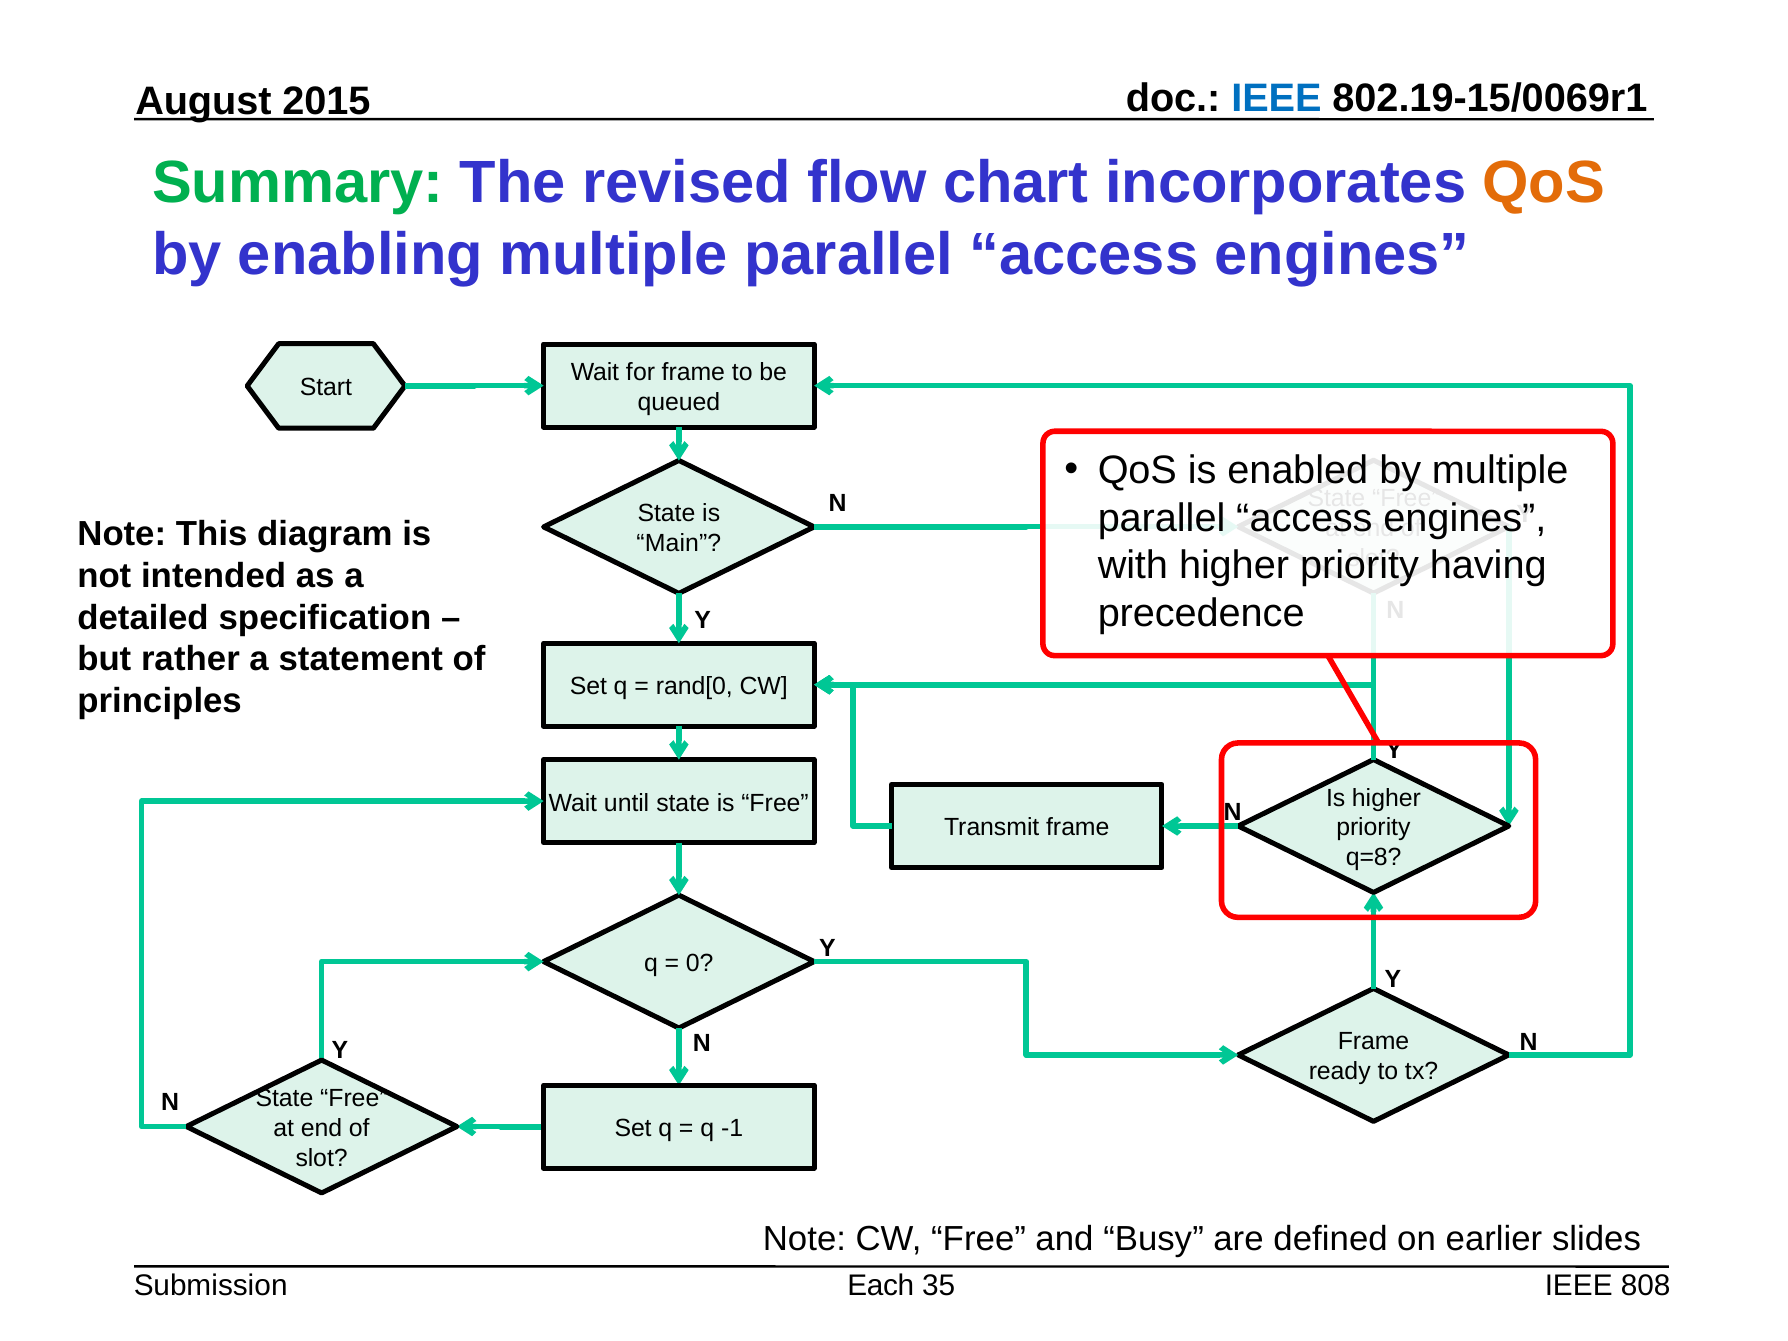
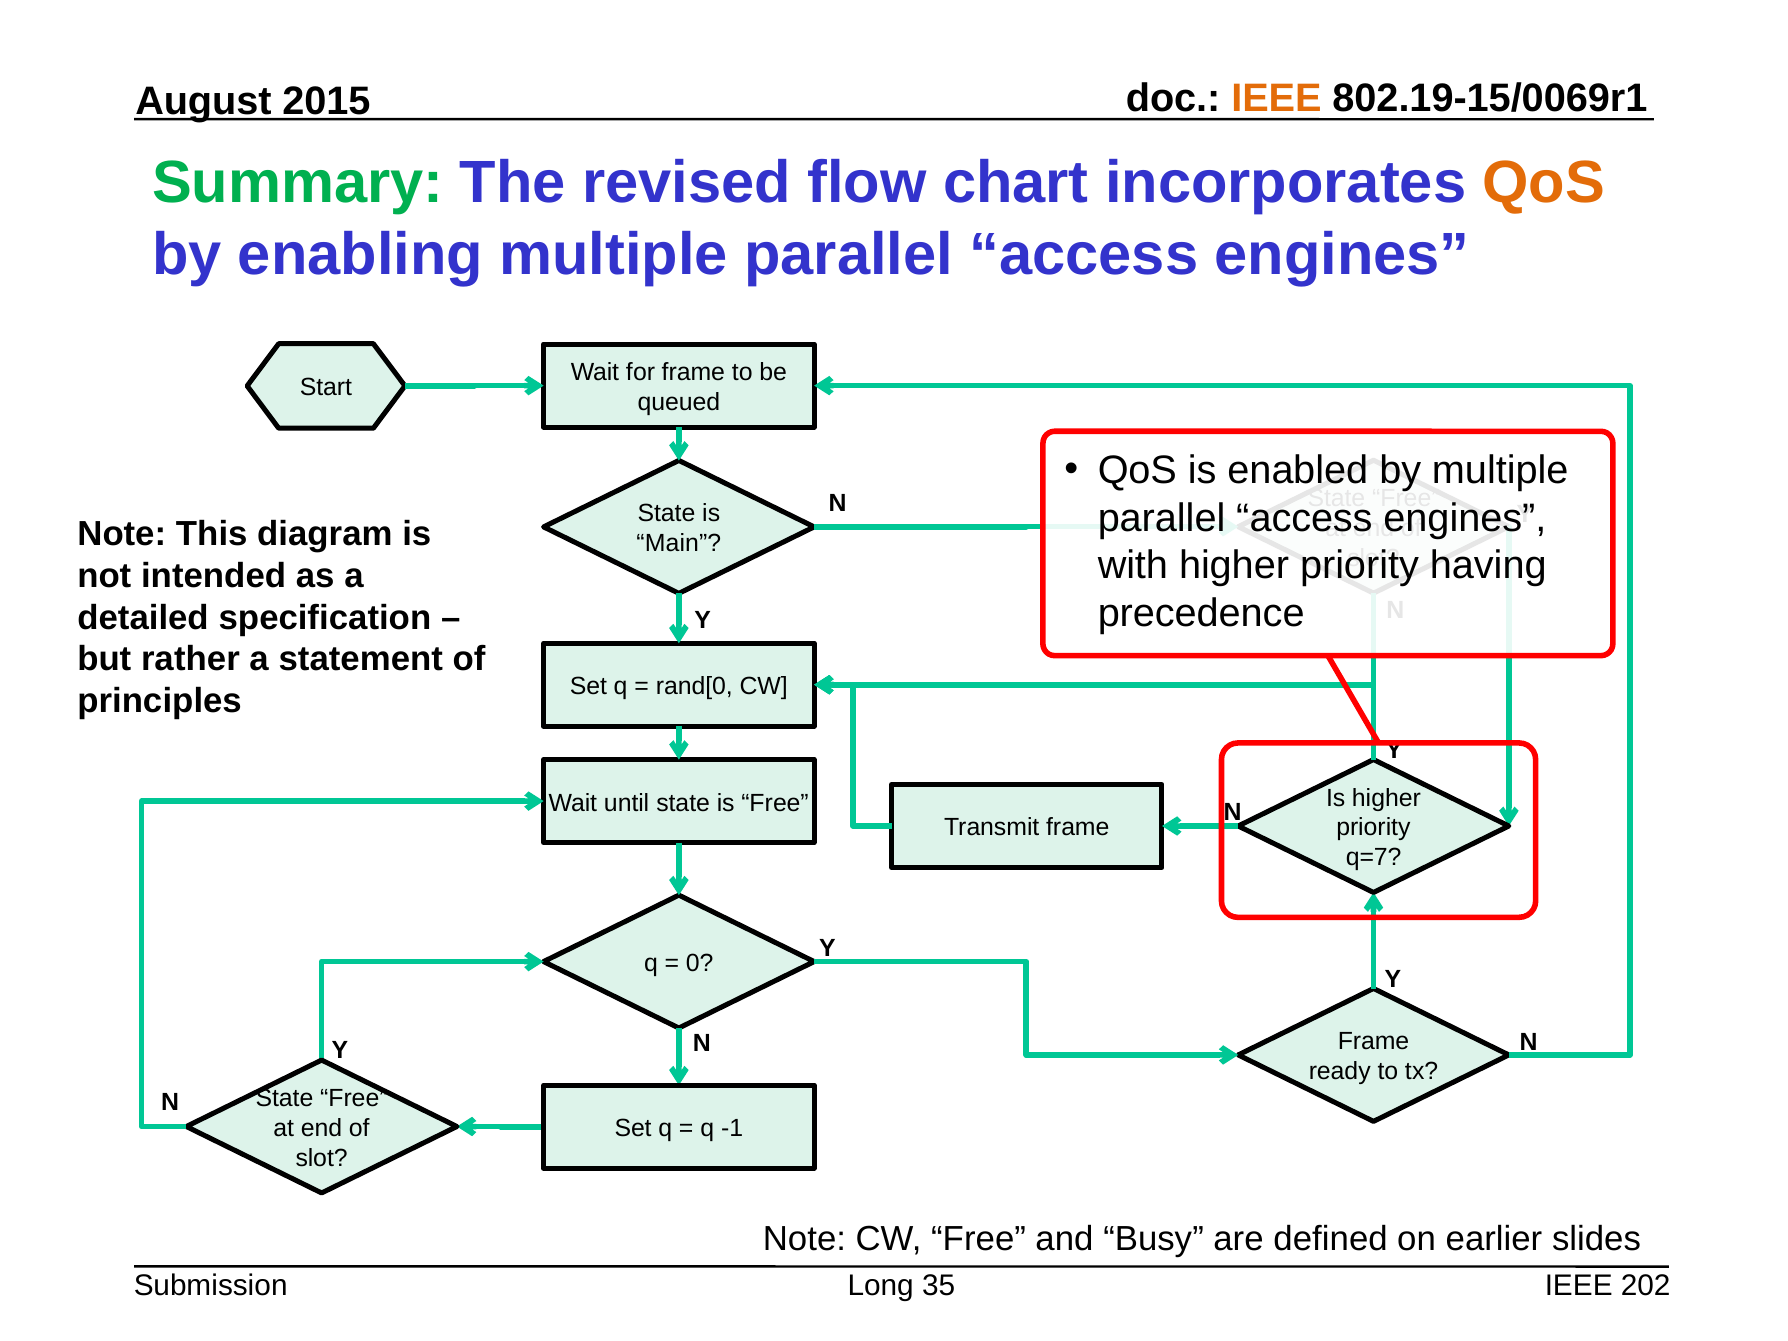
IEEE colour: blue -> orange (1276, 98)
q=8: q=8 -> q=7 (1374, 858)
Each: Each -> Long (881, 1286)
808: 808 -> 202 (1646, 1286)
